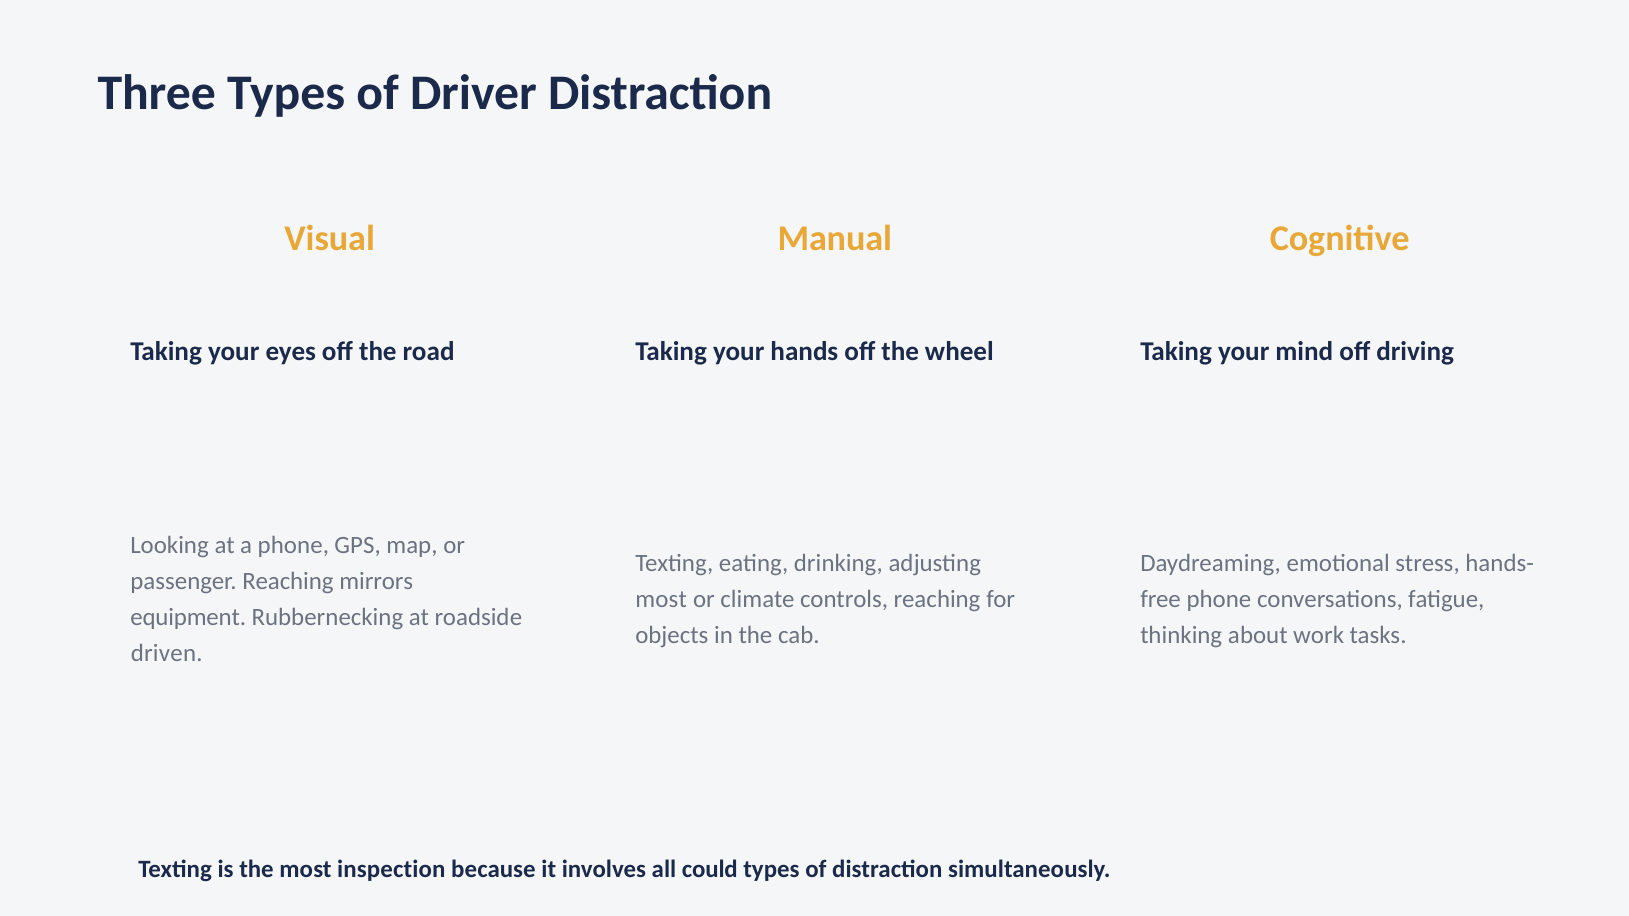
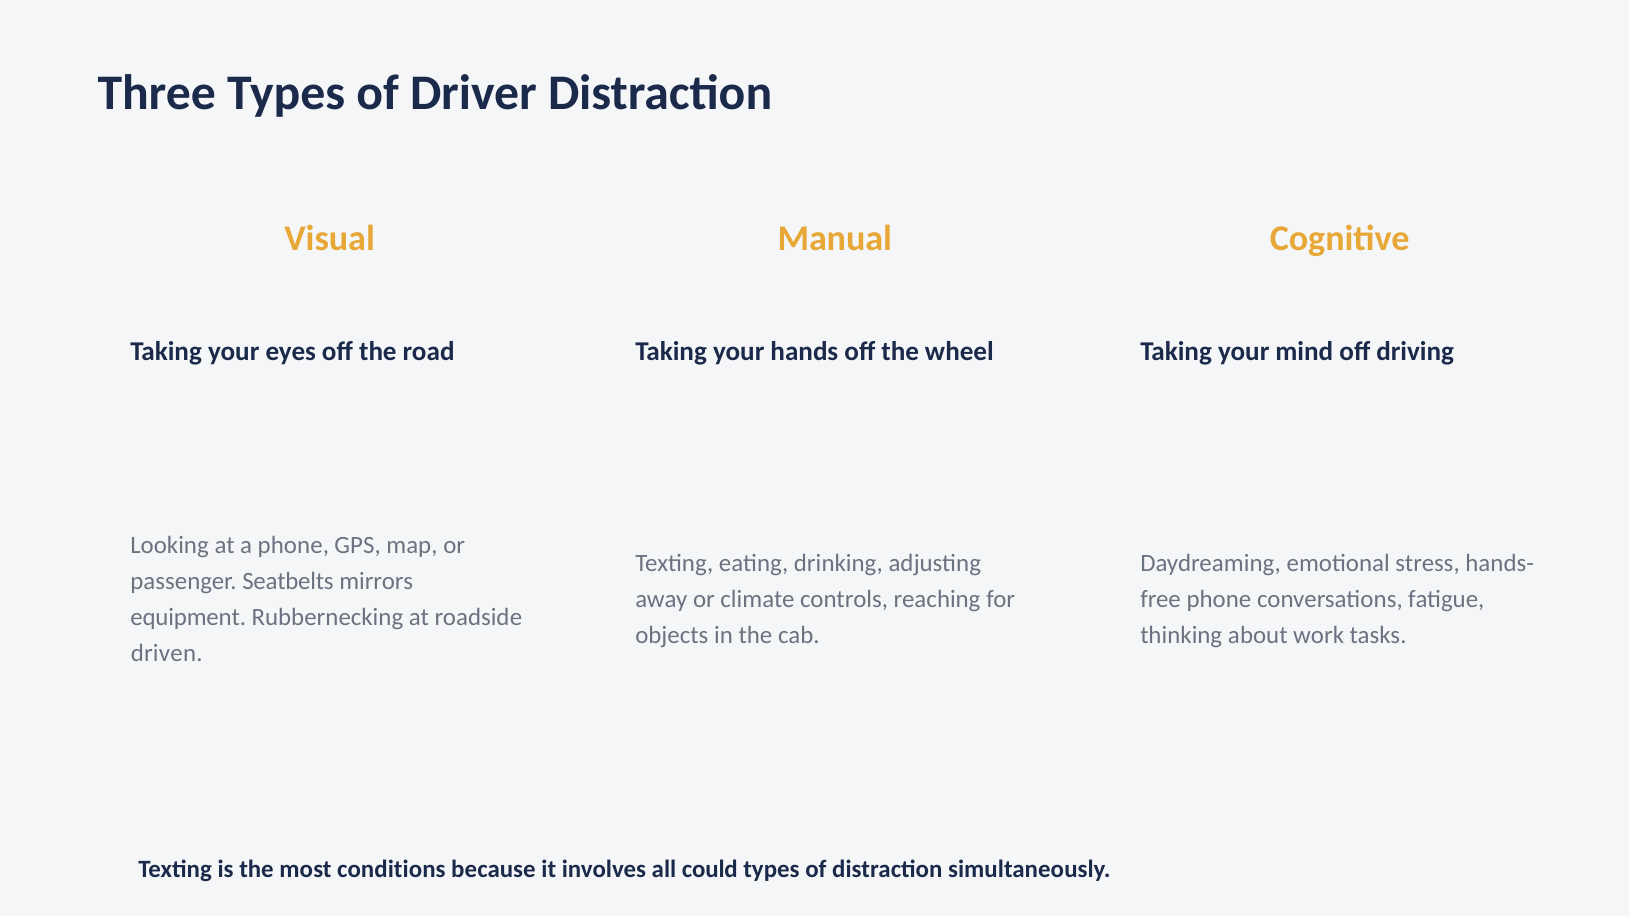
passenger Reaching: Reaching -> Seatbelts (288, 581)
most: most -> away (661, 599)
inspection: inspection -> conditions (391, 869)
